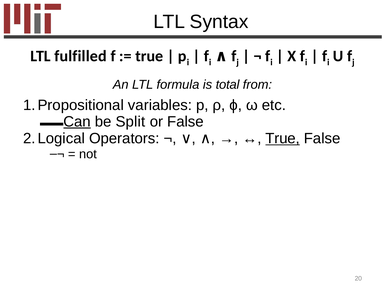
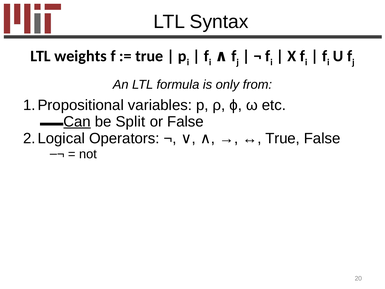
fulfilled: fulfilled -> weights (81, 56)
total: total -> only (227, 85)
True underline: present -> none (283, 138)
